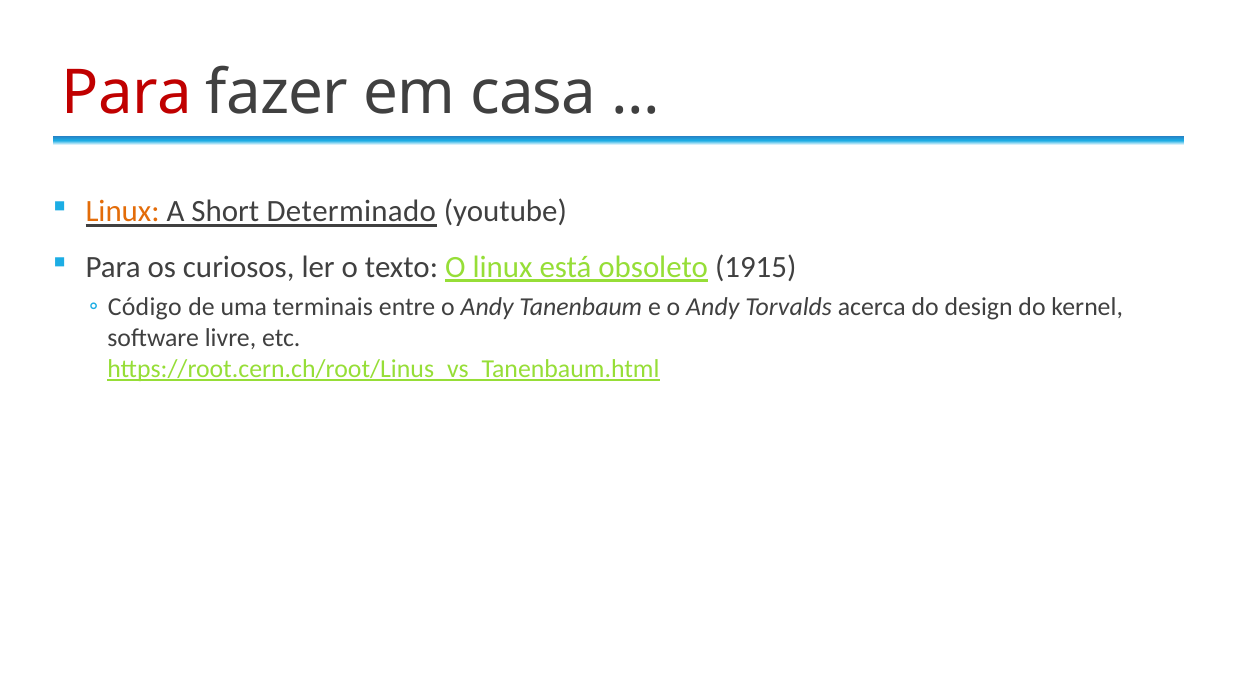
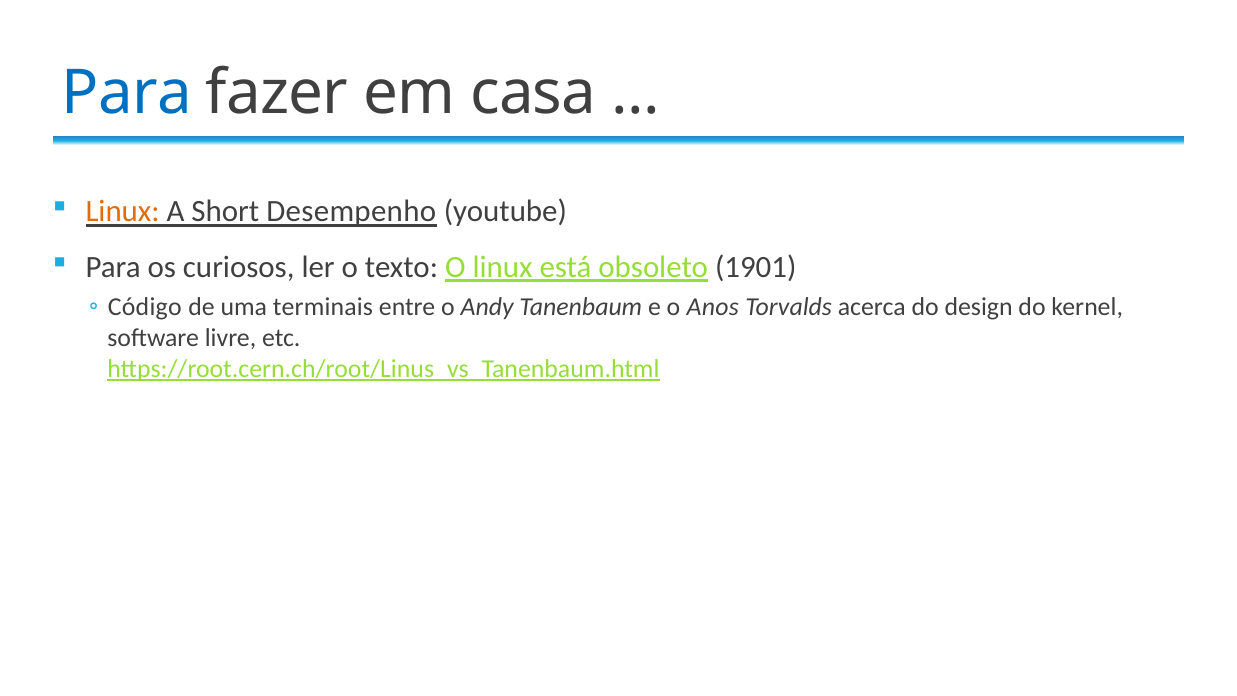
Para colour: red -> blue (127, 93)
Determinado: Determinado -> Desempenho (351, 212)
1915: 1915 -> 1901 (756, 267)
e o Andy: Andy -> Anos (713, 307)
